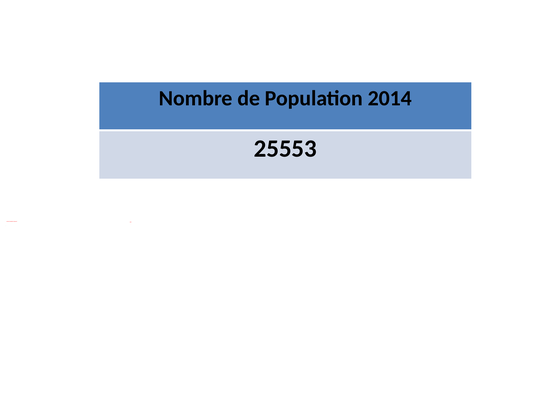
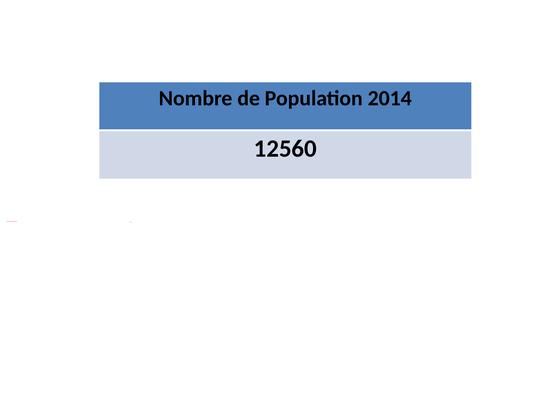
25553: 25553 -> 12560 (285, 149)
